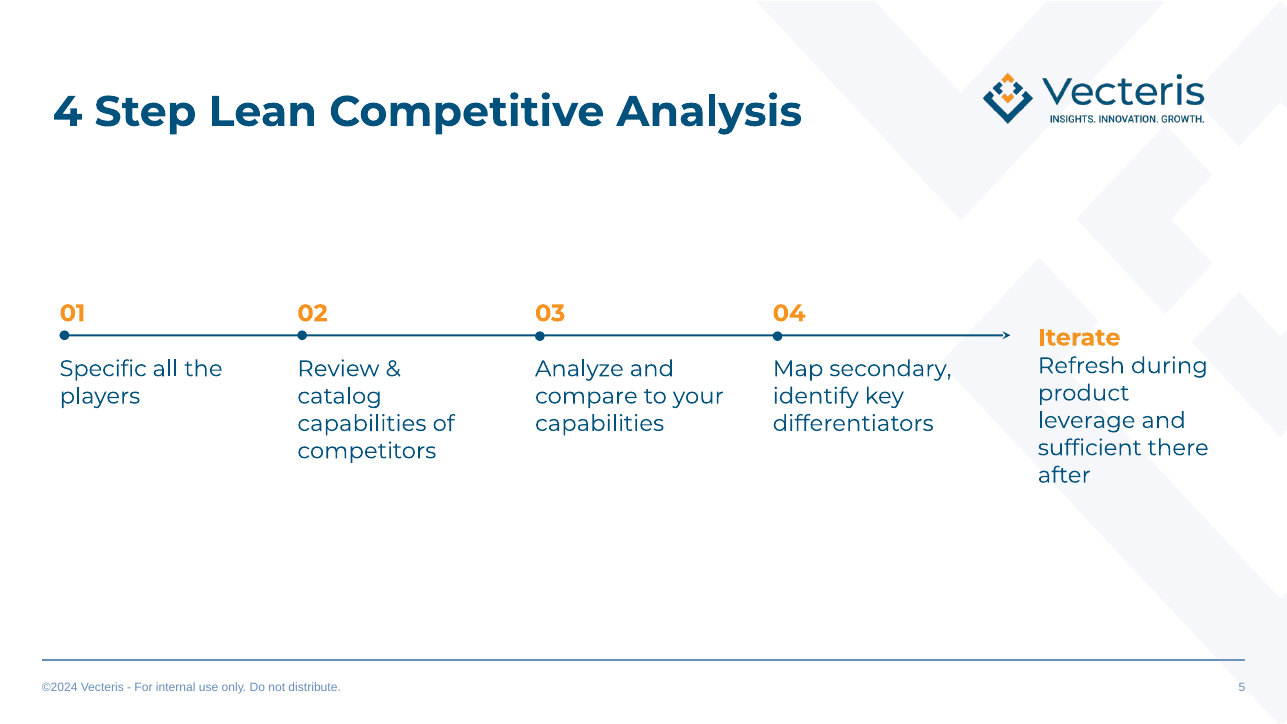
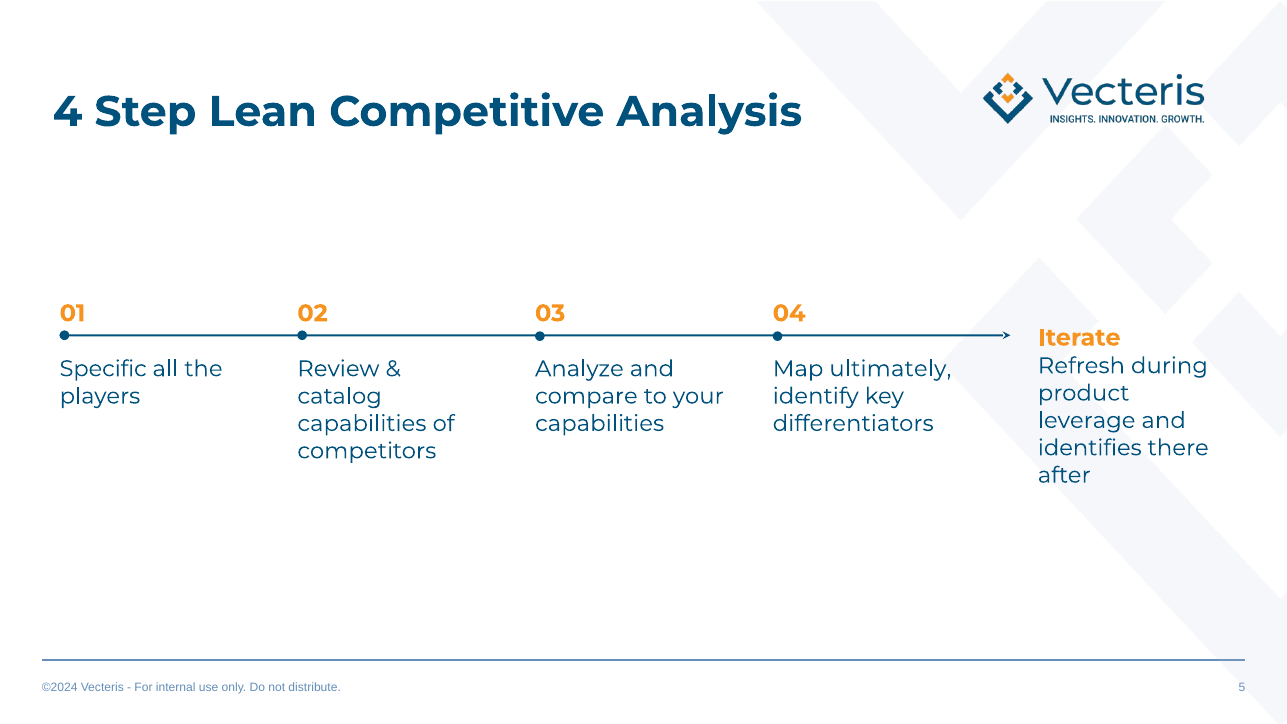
secondary: secondary -> ultimately (890, 369)
sufficient: sufficient -> identifies (1090, 448)
